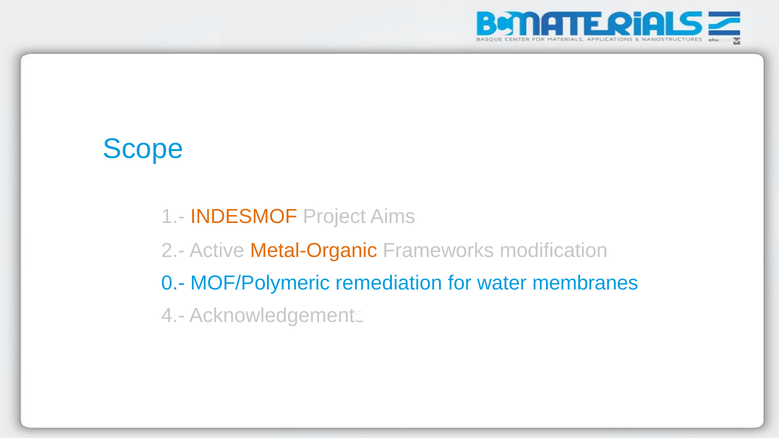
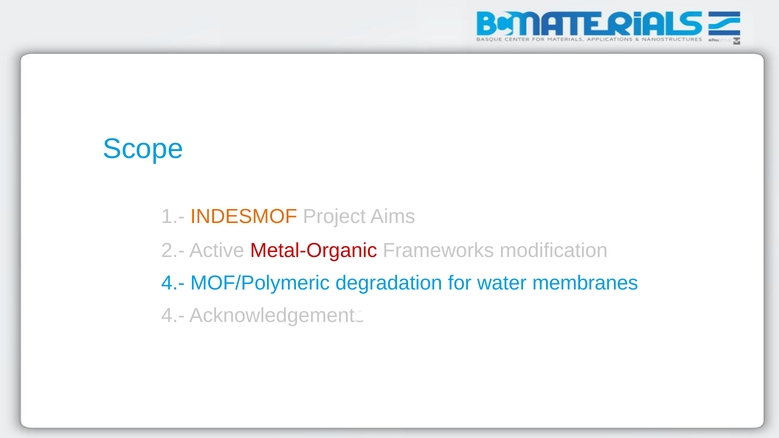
Metal-Organic colour: orange -> red (314, 251)
0.-: 0.- -> 4.- (173, 283)
remediation: remediation -> degradation (389, 283)
